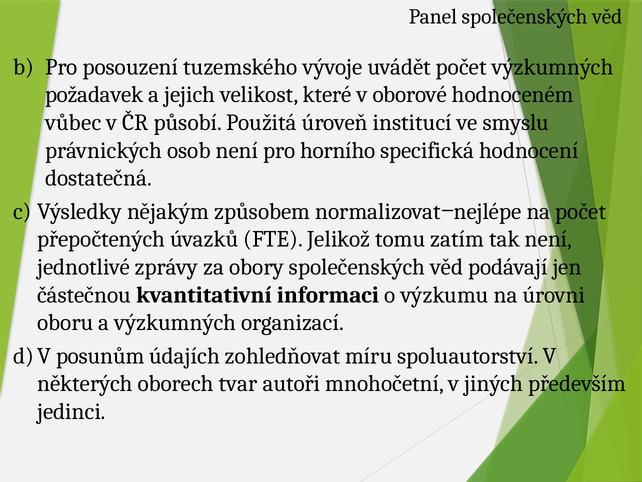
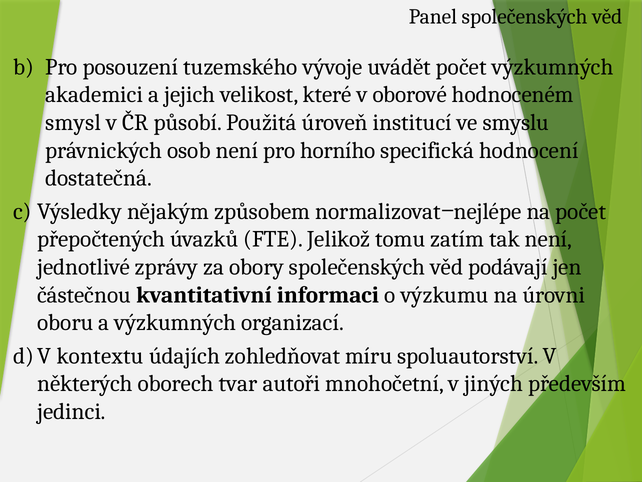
požadavek: požadavek -> akademici (94, 95)
vůbec: vůbec -> smysl (73, 122)
posunům: posunům -> kontextu (100, 356)
